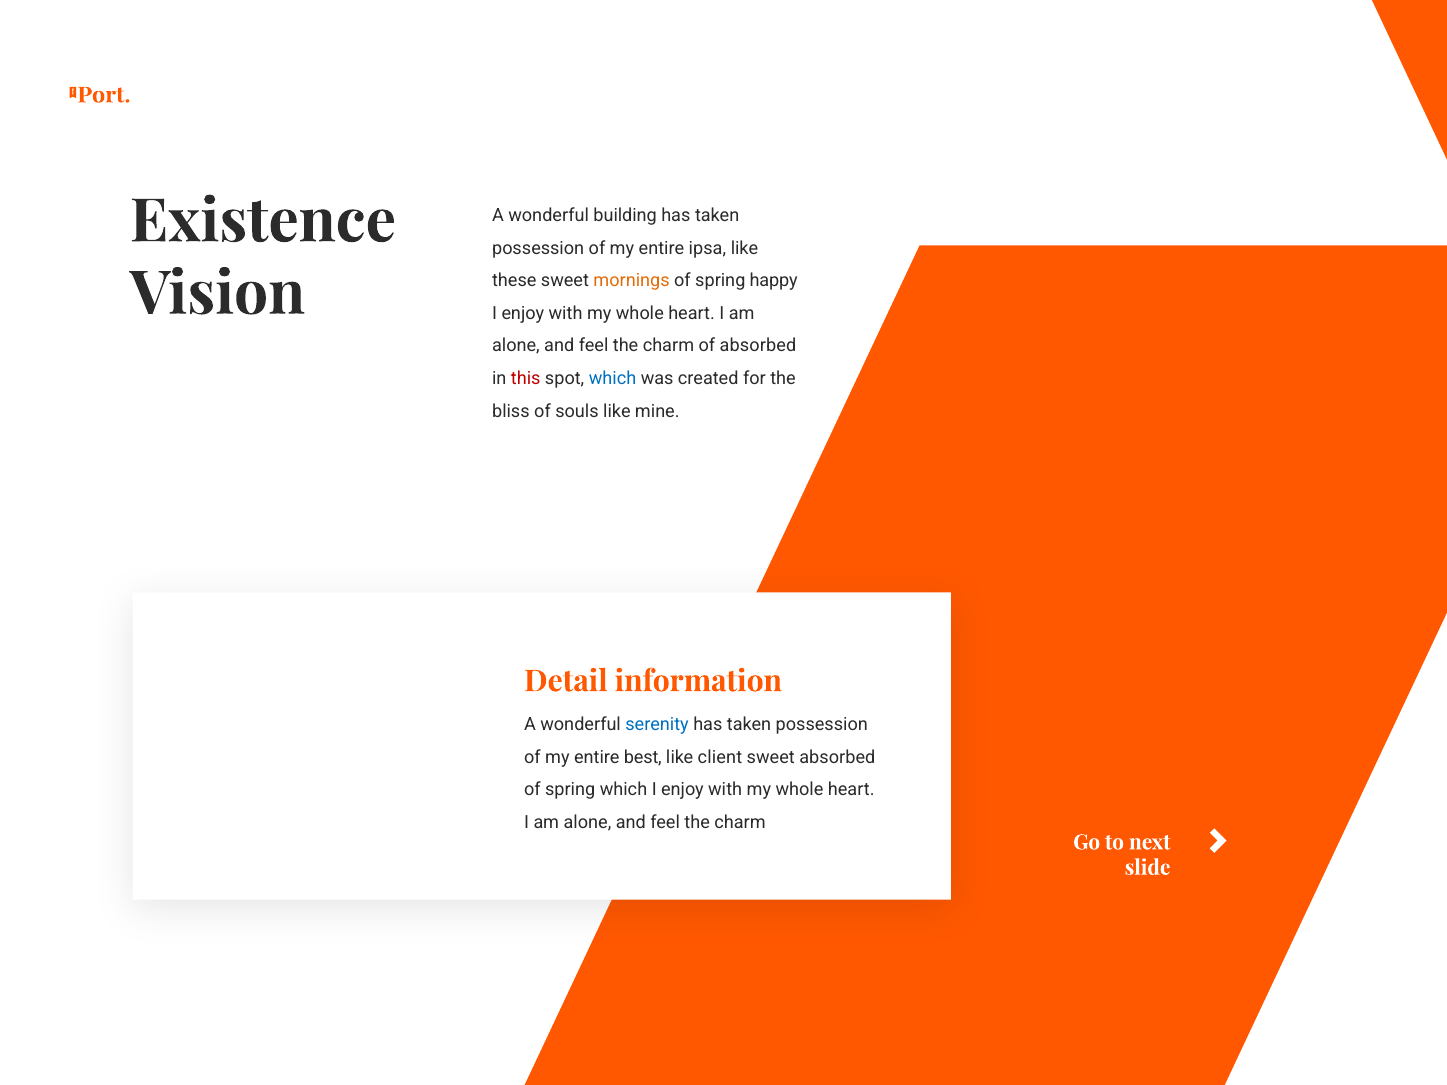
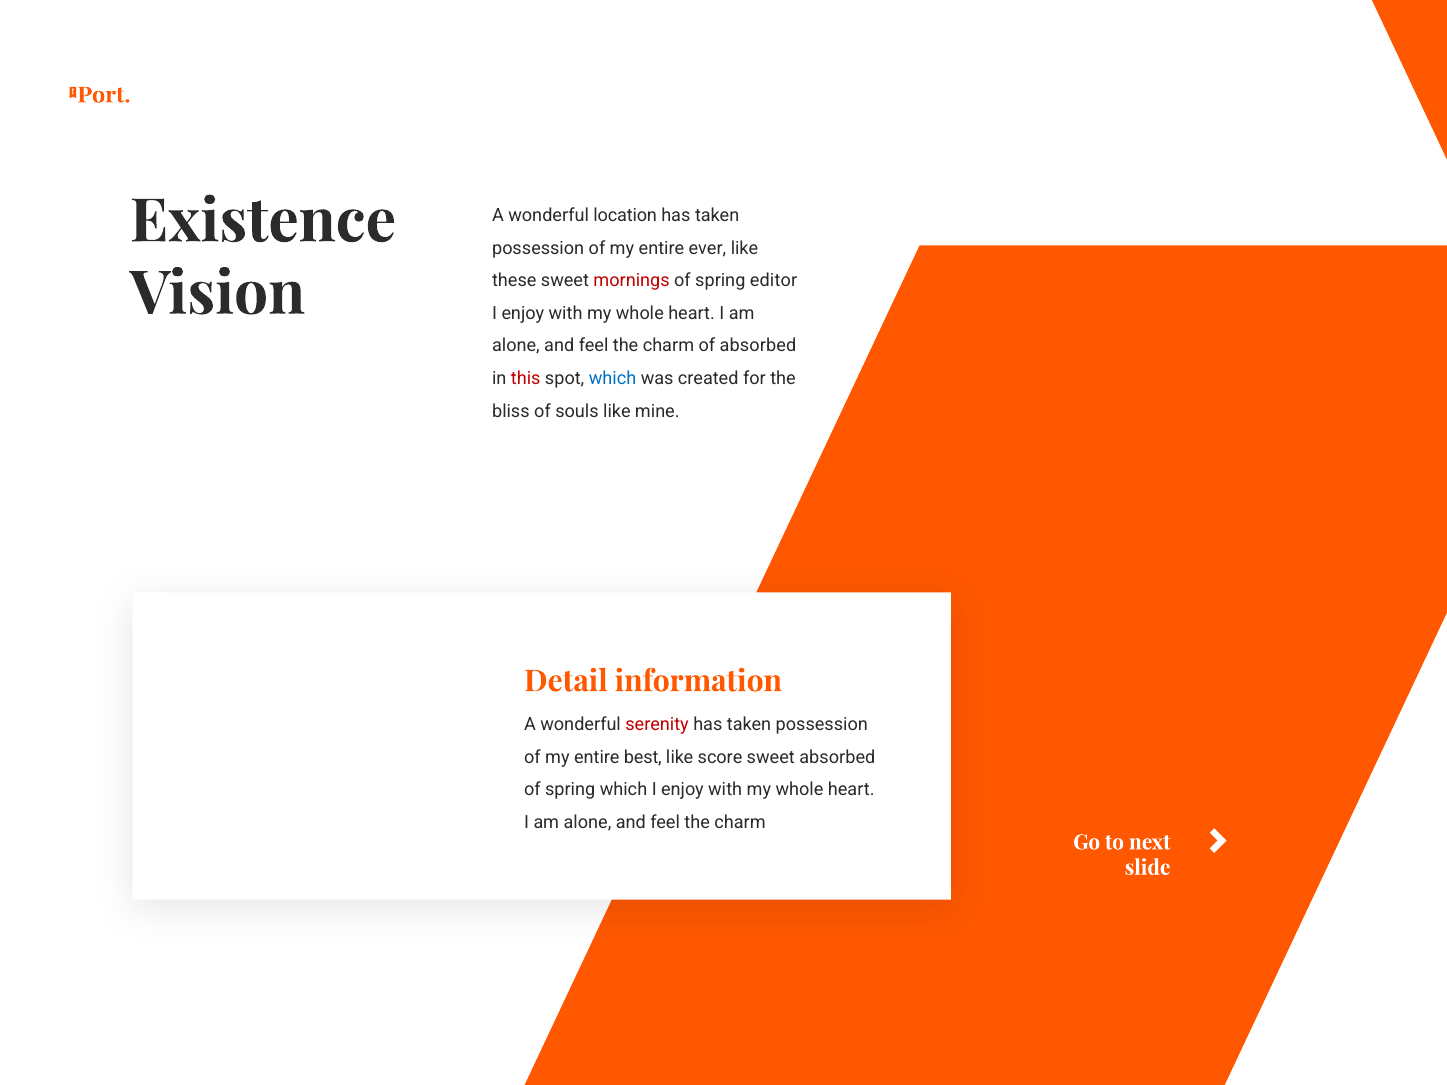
building: building -> location (625, 216)
ipsa: ipsa -> ever (707, 248)
mornings colour: orange -> red (632, 281)
happy: happy -> editor (774, 281)
serenity colour: blue -> red (657, 725)
client: client -> score (720, 757)
